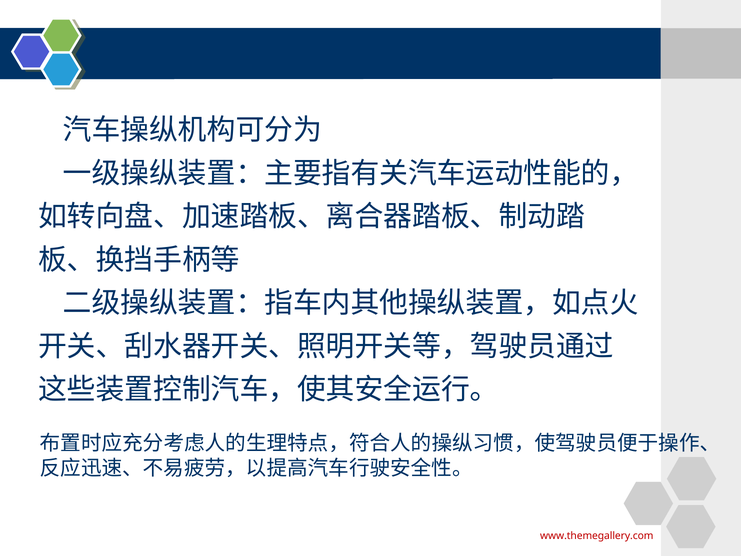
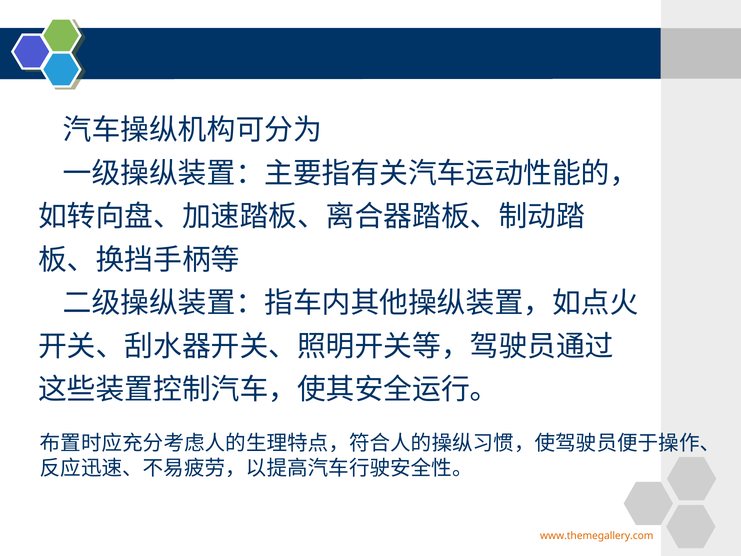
www.themegallery.com colour: red -> orange (597, 535)
